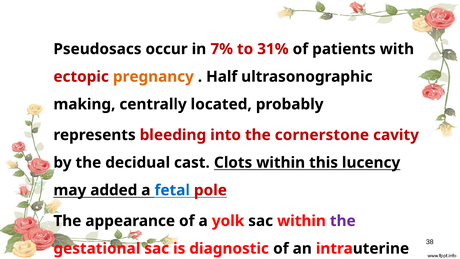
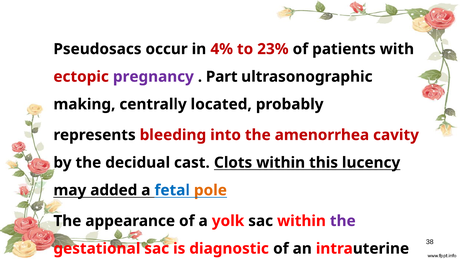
7%: 7% -> 4% (222, 49)
31%: 31% -> 23% (273, 49)
pregnancy colour: orange -> purple (153, 77)
Half: Half -> Part (222, 77)
cornerstone: cornerstone -> amenorrhea (322, 135)
pole colour: red -> orange (210, 190)
